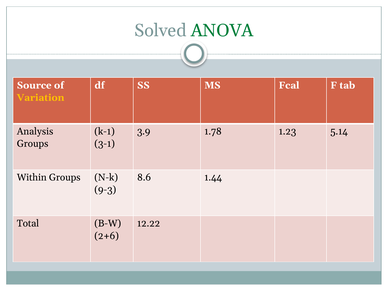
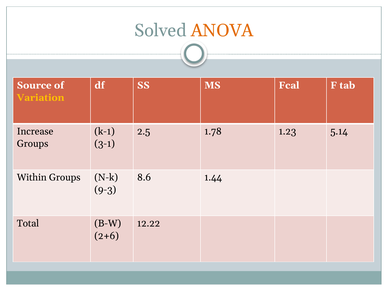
ANOVA colour: green -> orange (222, 31)
Analysis: Analysis -> Increase (35, 131)
3.9: 3.9 -> 2.5 (144, 131)
